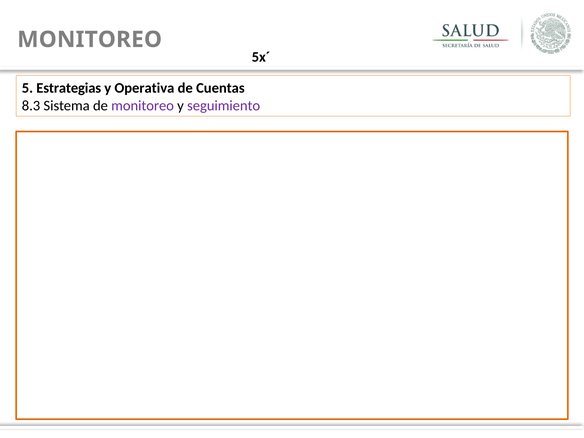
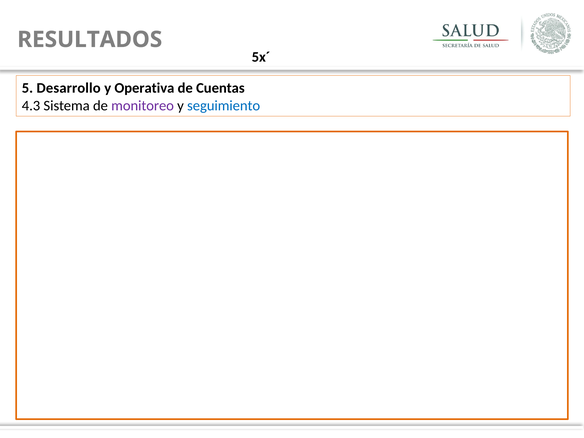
MONITOREO: MONITOREO -> RESULTADOS (90, 40)
Estrategias: Estrategias -> Desarrollo (69, 88)
8.3: 8.3 -> 4.3 (31, 106)
seguimiento colour: purple -> blue (224, 106)
